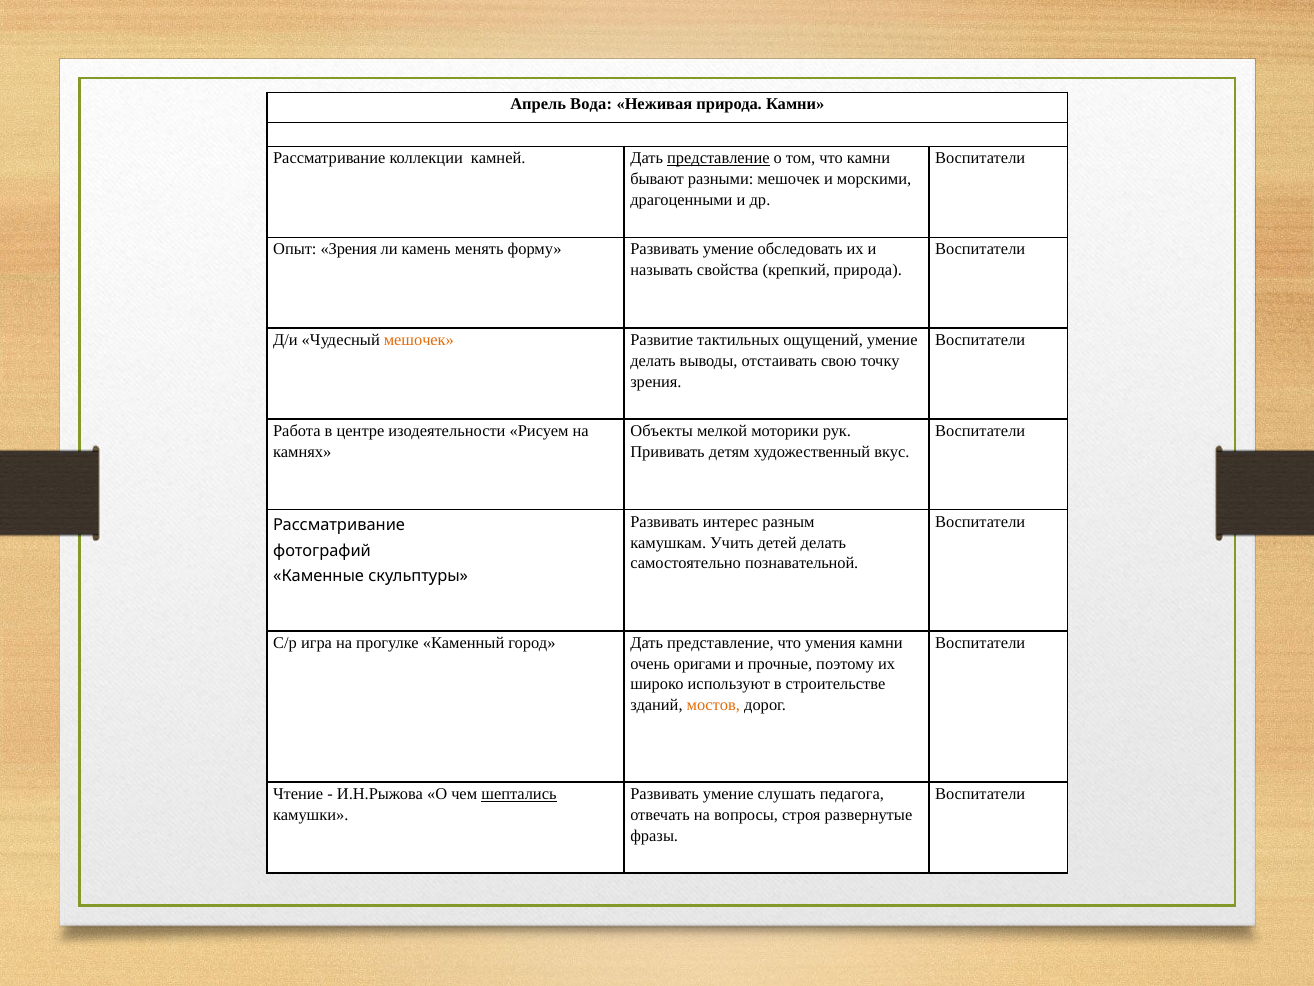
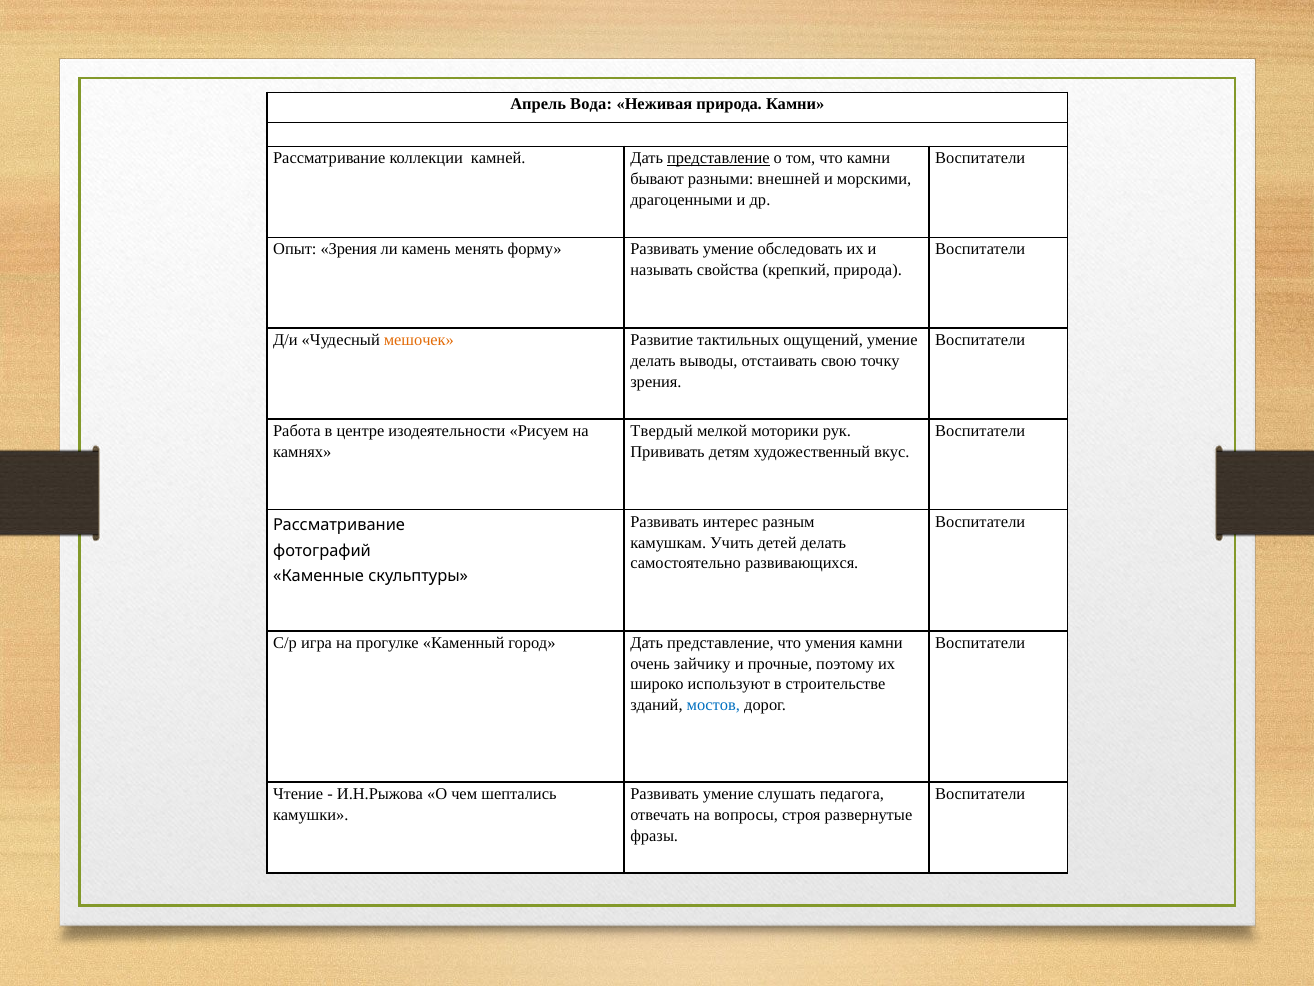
разными мешочек: мешочек -> внешней (789, 179)
Объекты: Объекты -> Твердый (662, 431)
познавательной: познавательной -> развивающихся (802, 563)
оригами: оригами -> зайчику (702, 663)
мостов colour: orange -> blue (713, 705)
шептались underline: present -> none (519, 794)
